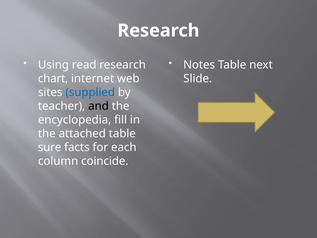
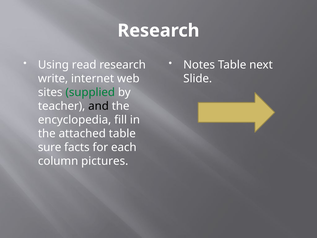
chart: chart -> write (53, 78)
supplied colour: blue -> green (90, 92)
coincide: coincide -> pictures (105, 161)
